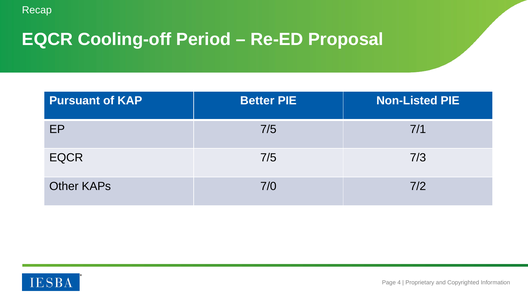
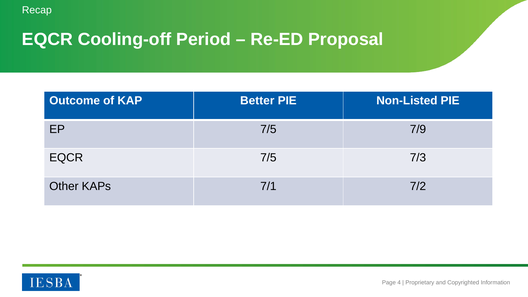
Pursuant: Pursuant -> Outcome (75, 101)
7/1: 7/1 -> 7/9 (418, 129)
7/0: 7/0 -> 7/1 (268, 186)
